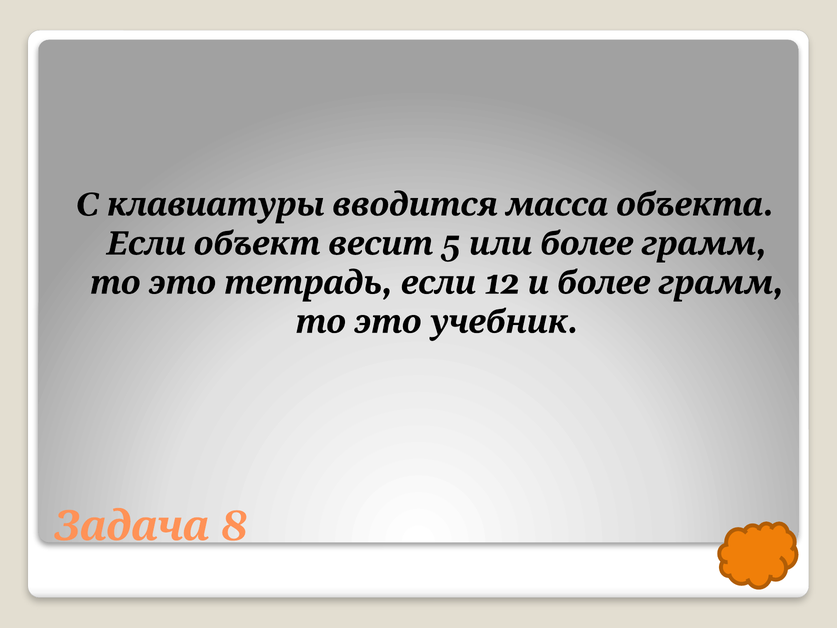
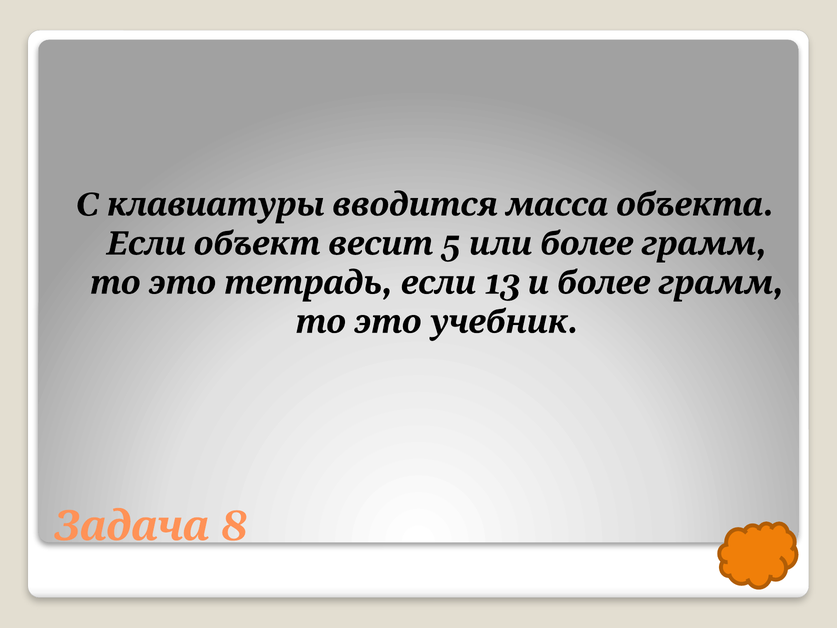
12: 12 -> 13 (502, 283)
